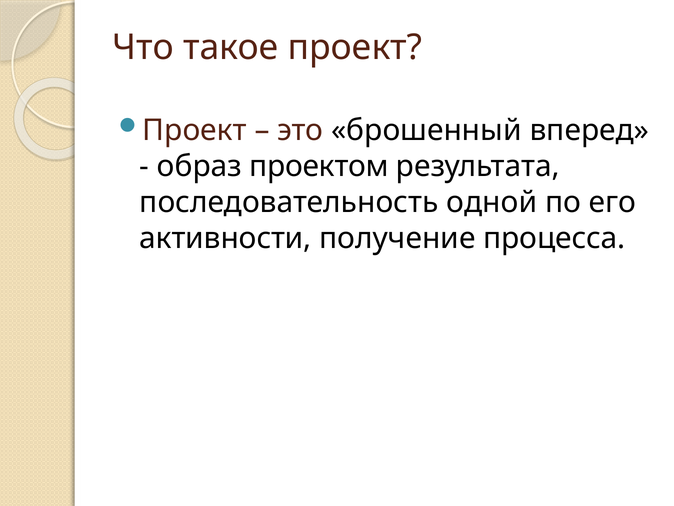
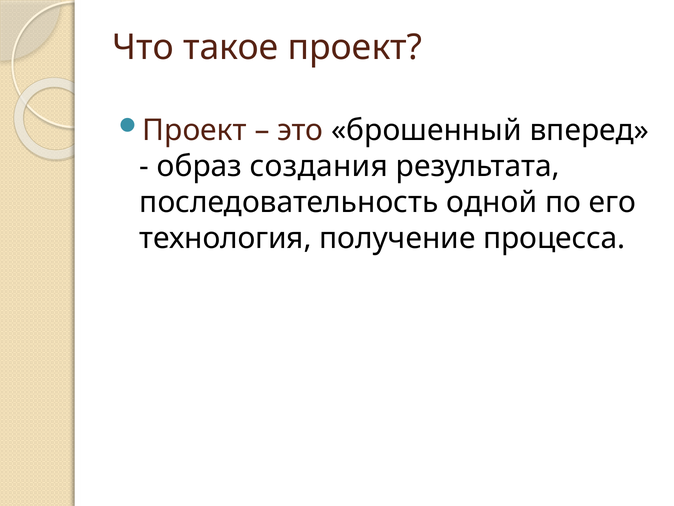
проектом: проектом -> создания (319, 166)
активности: активности -> технология (225, 238)
